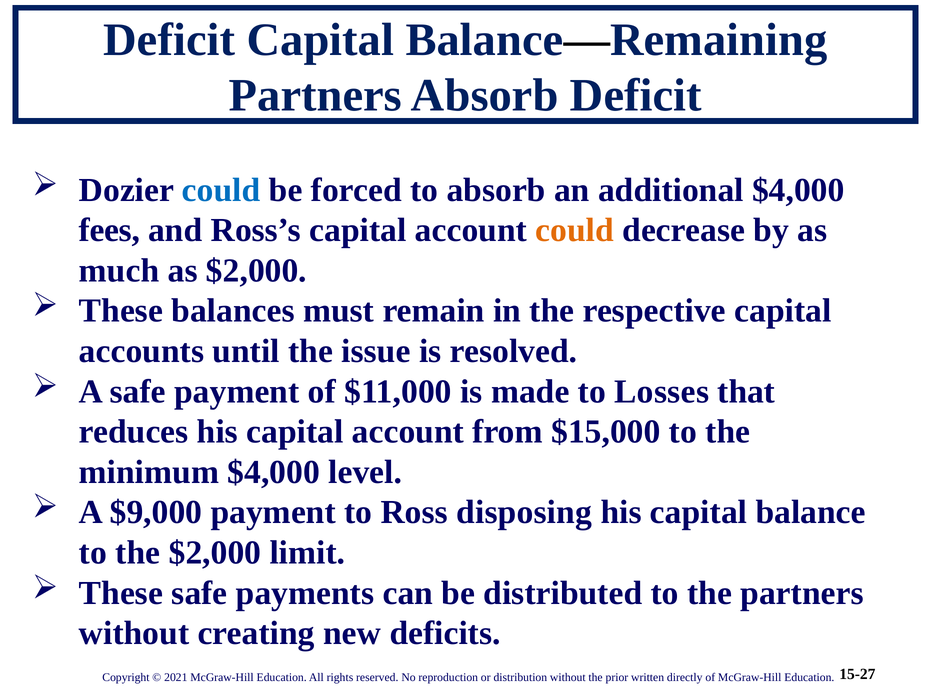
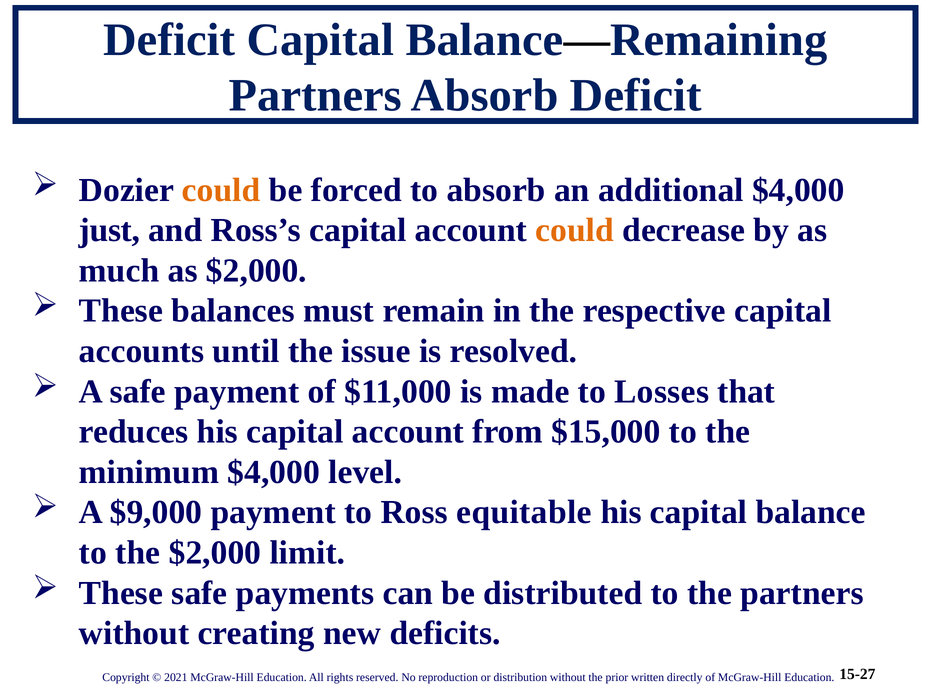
could colour: blue -> orange (221, 190)
fees: fees -> just (109, 230)
disposing: disposing -> equitable (524, 513)
